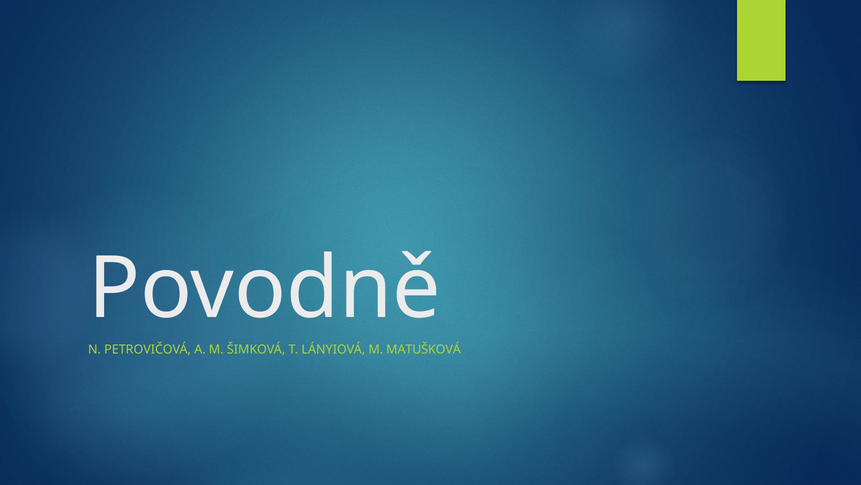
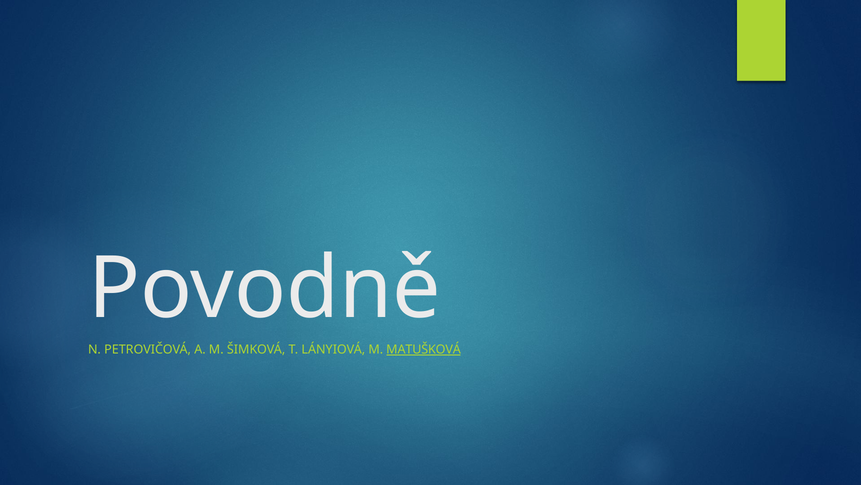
MATUŠKOVÁ underline: none -> present (424, 349)
